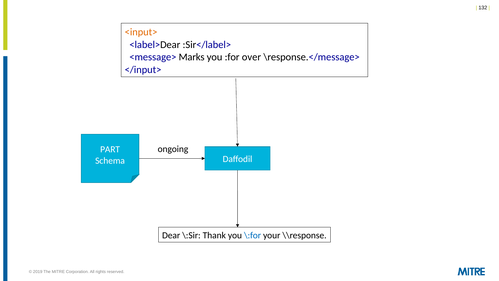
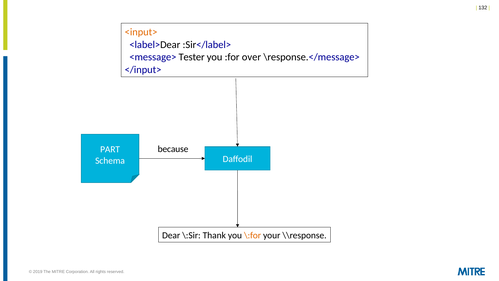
Marks: Marks -> Tester (192, 57)
ongoing: ongoing -> because (173, 149)
\:for colour: blue -> orange (253, 235)
